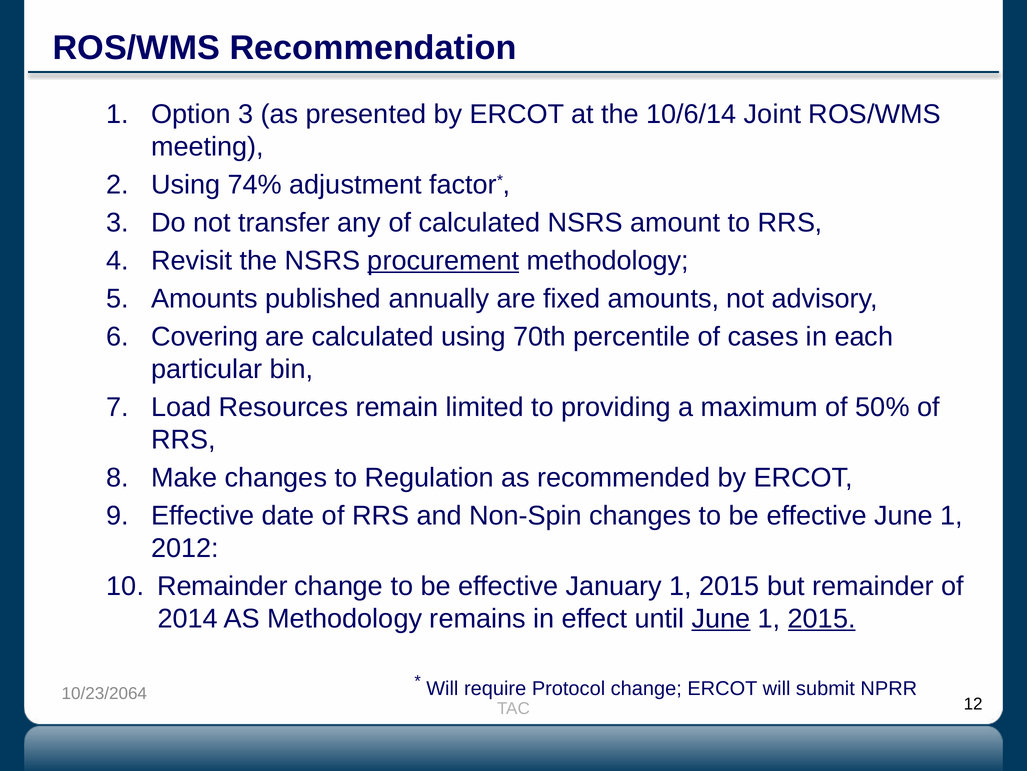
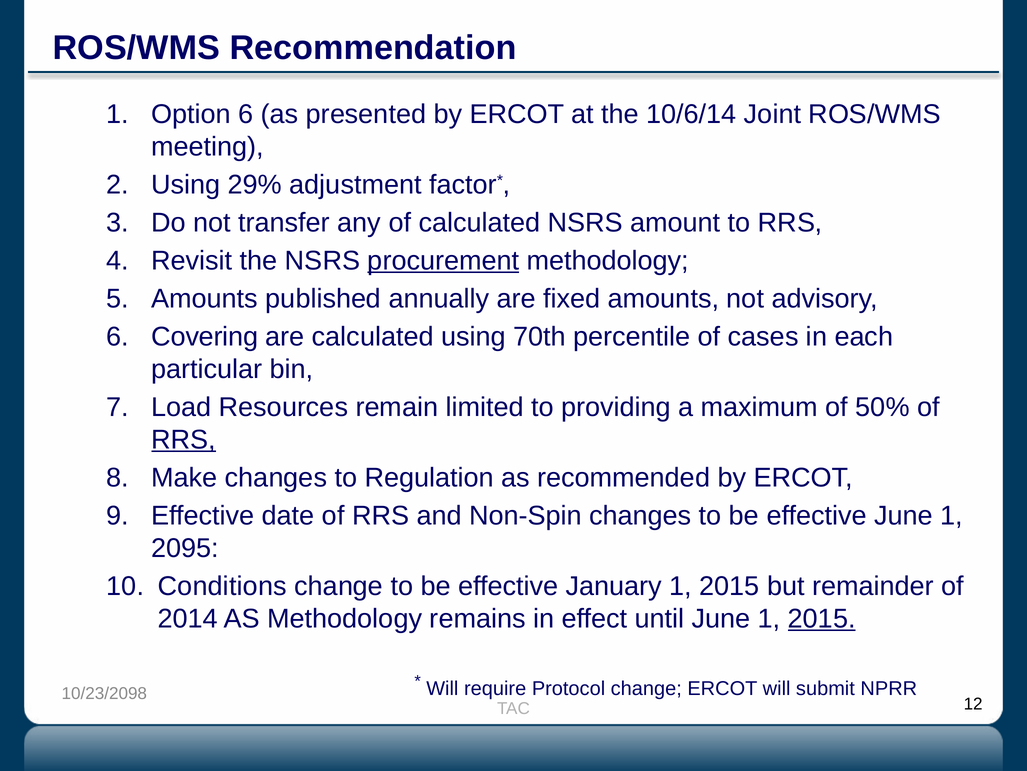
Option 3: 3 -> 6 (246, 114)
74%: 74% -> 29% (255, 185)
RRS underline: none -> present (184, 439)
2012: 2012 -> 2095 (185, 548)
Remainder: Remainder -> Conditions (222, 586)
June underline: present -> none (721, 618)
10/23/2064: 10/23/2064 -> 10/23/2098 (104, 693)
